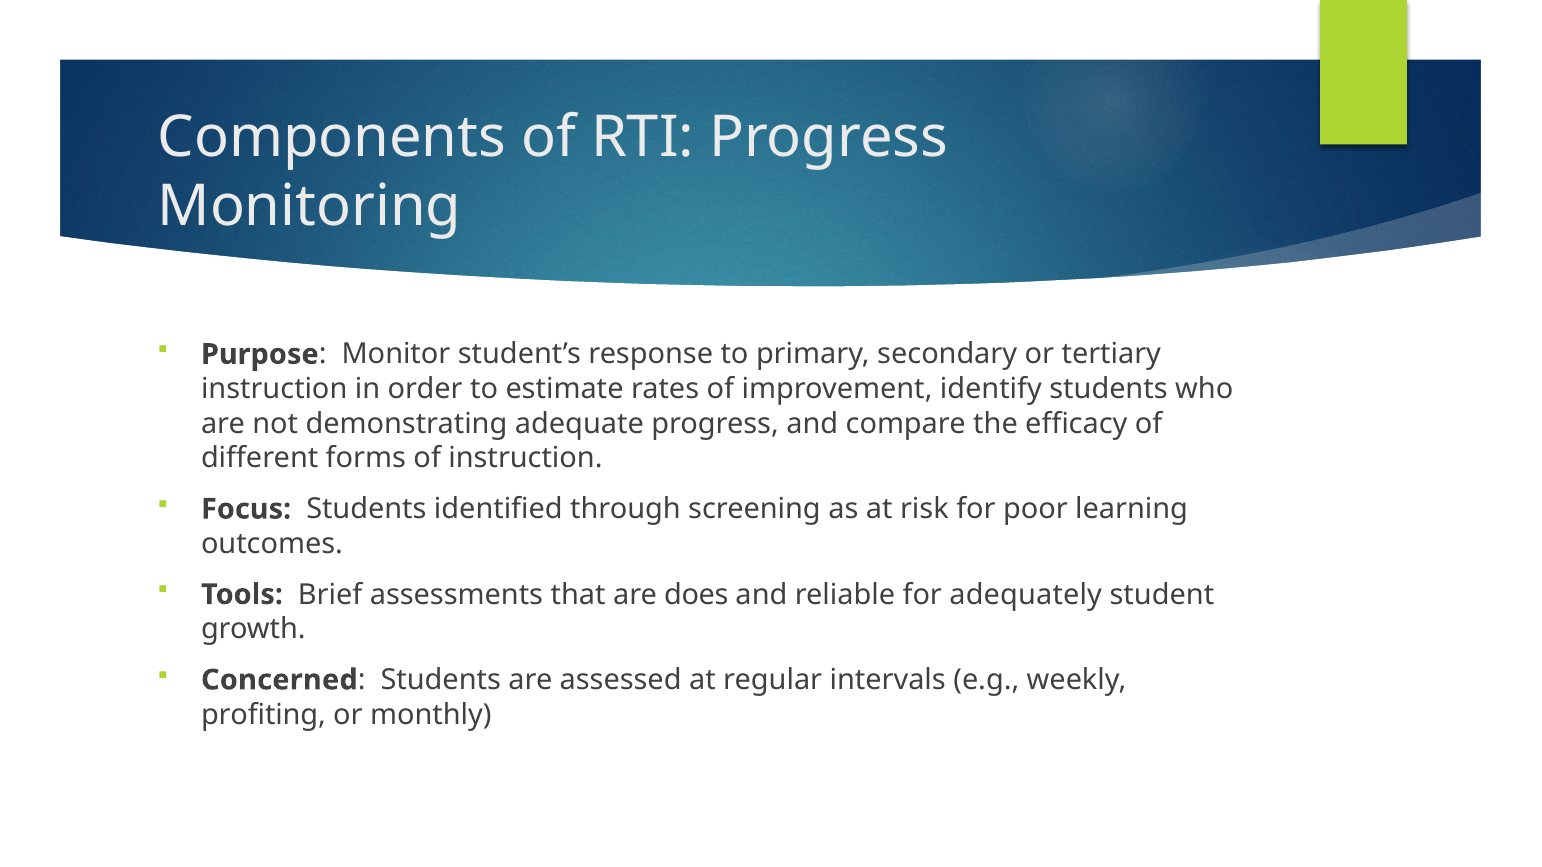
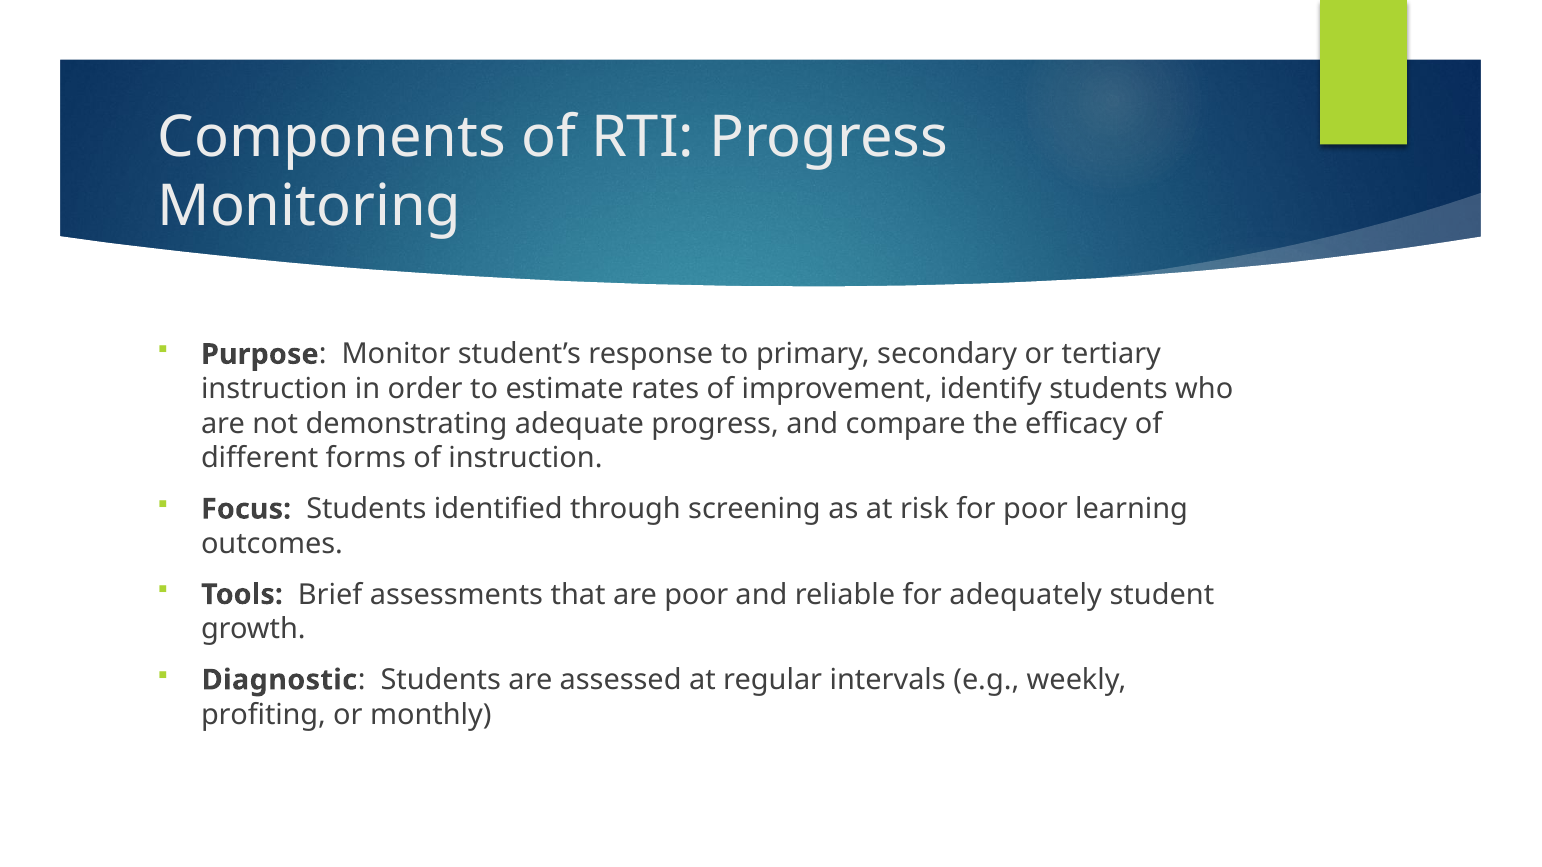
are does: does -> poor (696, 595)
Concerned: Concerned -> Diagnostic (279, 680)
